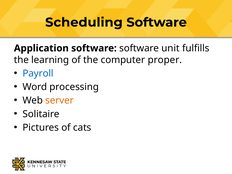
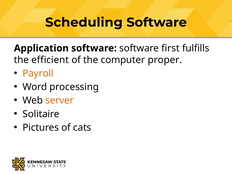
unit: unit -> first (171, 48)
learning: learning -> efficient (50, 60)
Payroll colour: blue -> orange (38, 73)
